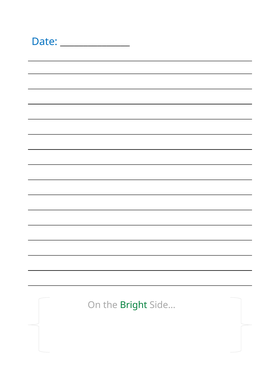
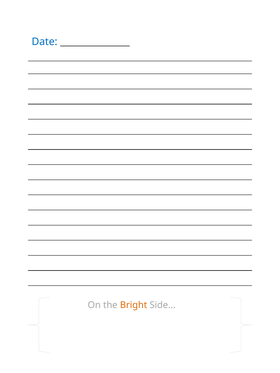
Bright colour: green -> orange (134, 305)
